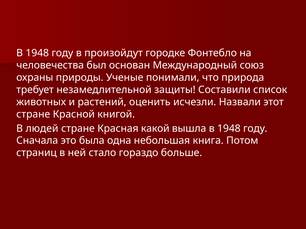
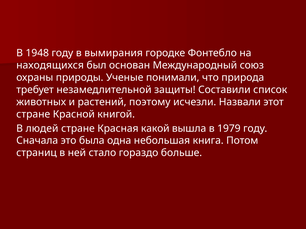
произойдут: произойдут -> вымирания (114, 53)
человечества: человечества -> находящихся (50, 65)
оценить: оценить -> поэтому (150, 102)
вышла в 1948: 1948 -> 1979 (229, 129)
